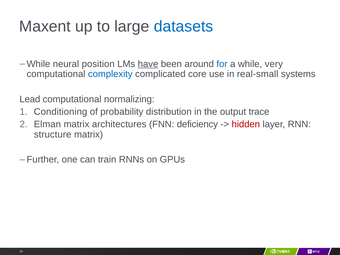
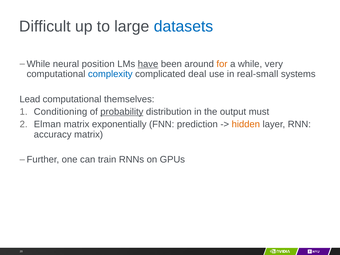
Maxent: Maxent -> Difficult (45, 27)
for colour: blue -> orange (222, 64)
core: core -> deal (197, 74)
normalizing: normalizing -> themselves (129, 99)
probability underline: none -> present (122, 112)
trace: trace -> must (259, 112)
architectures: architectures -> exponentially (119, 124)
deficiency: deficiency -> prediction (197, 124)
hidden colour: red -> orange (246, 124)
structure: structure -> accuracy (53, 135)
